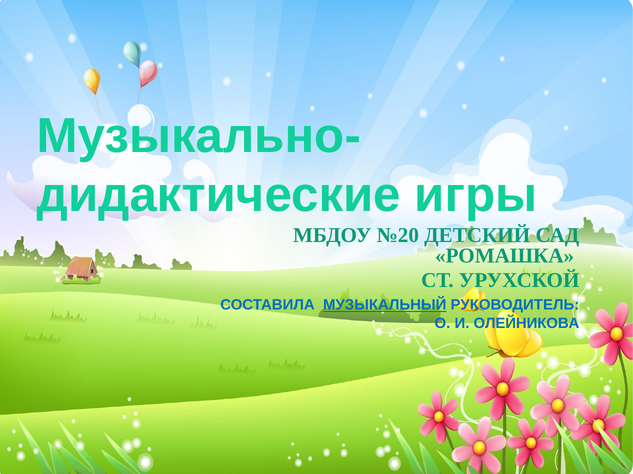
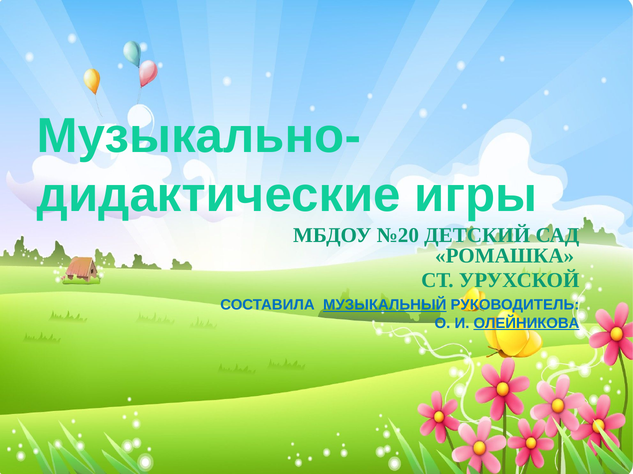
ОЛЕЙНИКОВА underline: none -> present (526, 324)
